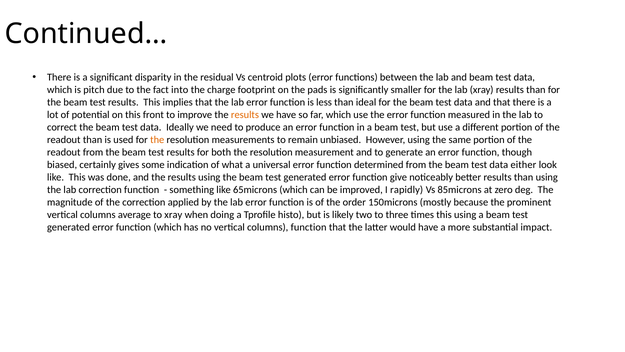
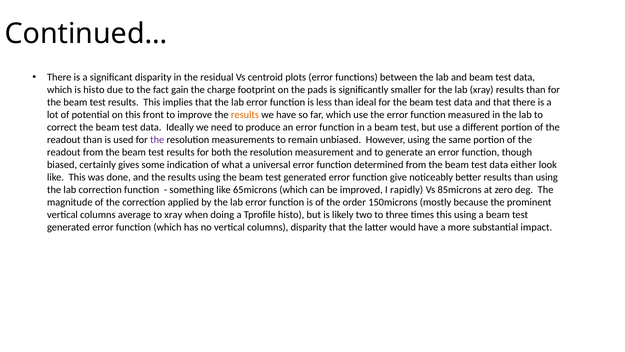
is pitch: pitch -> histo (94, 90)
into: into -> gain (180, 90)
the colour: orange -> purple (157, 140)
columns function: function -> disparity (309, 227)
